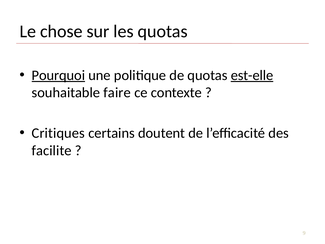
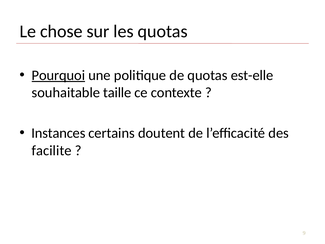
est-elle underline: present -> none (252, 75)
faire: faire -> taille (117, 93)
Critiques: Critiques -> Instances (58, 133)
